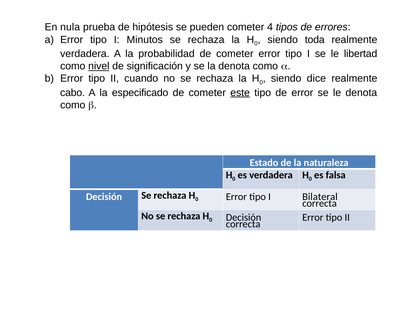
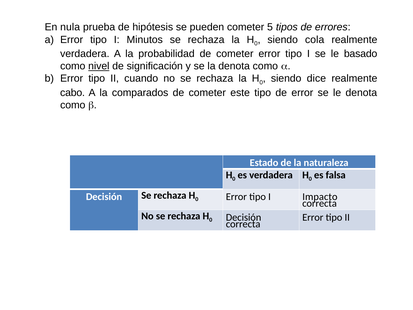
4: 4 -> 5 (270, 27)
toda: toda -> cola (315, 40)
libertad: libertad -> basado (361, 54)
especificado: especificado -> comparados (140, 93)
este underline: present -> none (240, 93)
Bilateral: Bilateral -> Impacto (320, 197)
